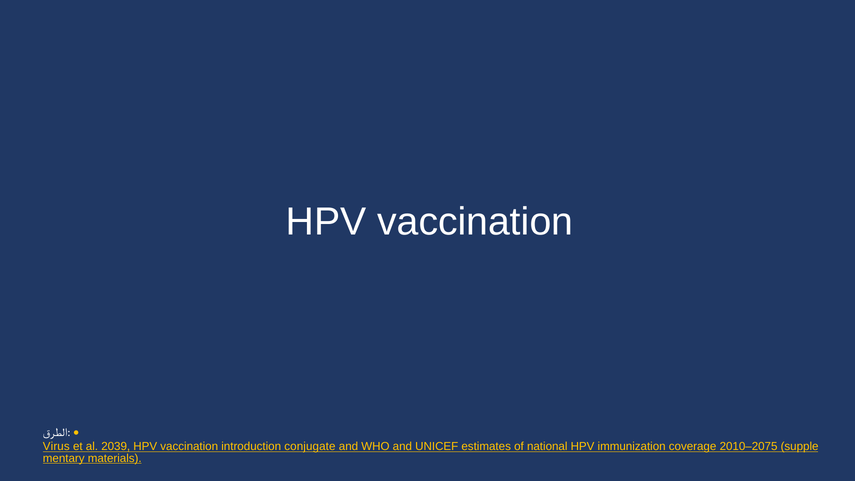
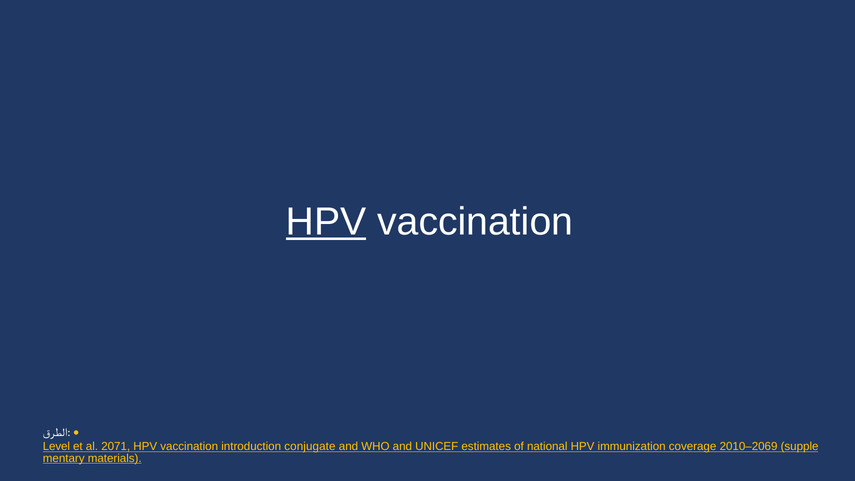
HPV underline: none -> present (326, 222)
Virus: Virus -> Level (56, 447)
2039: 2039 -> 2071 (116, 447)
2010–2075: 2010–2075 -> 2010–2069 (749, 447)
